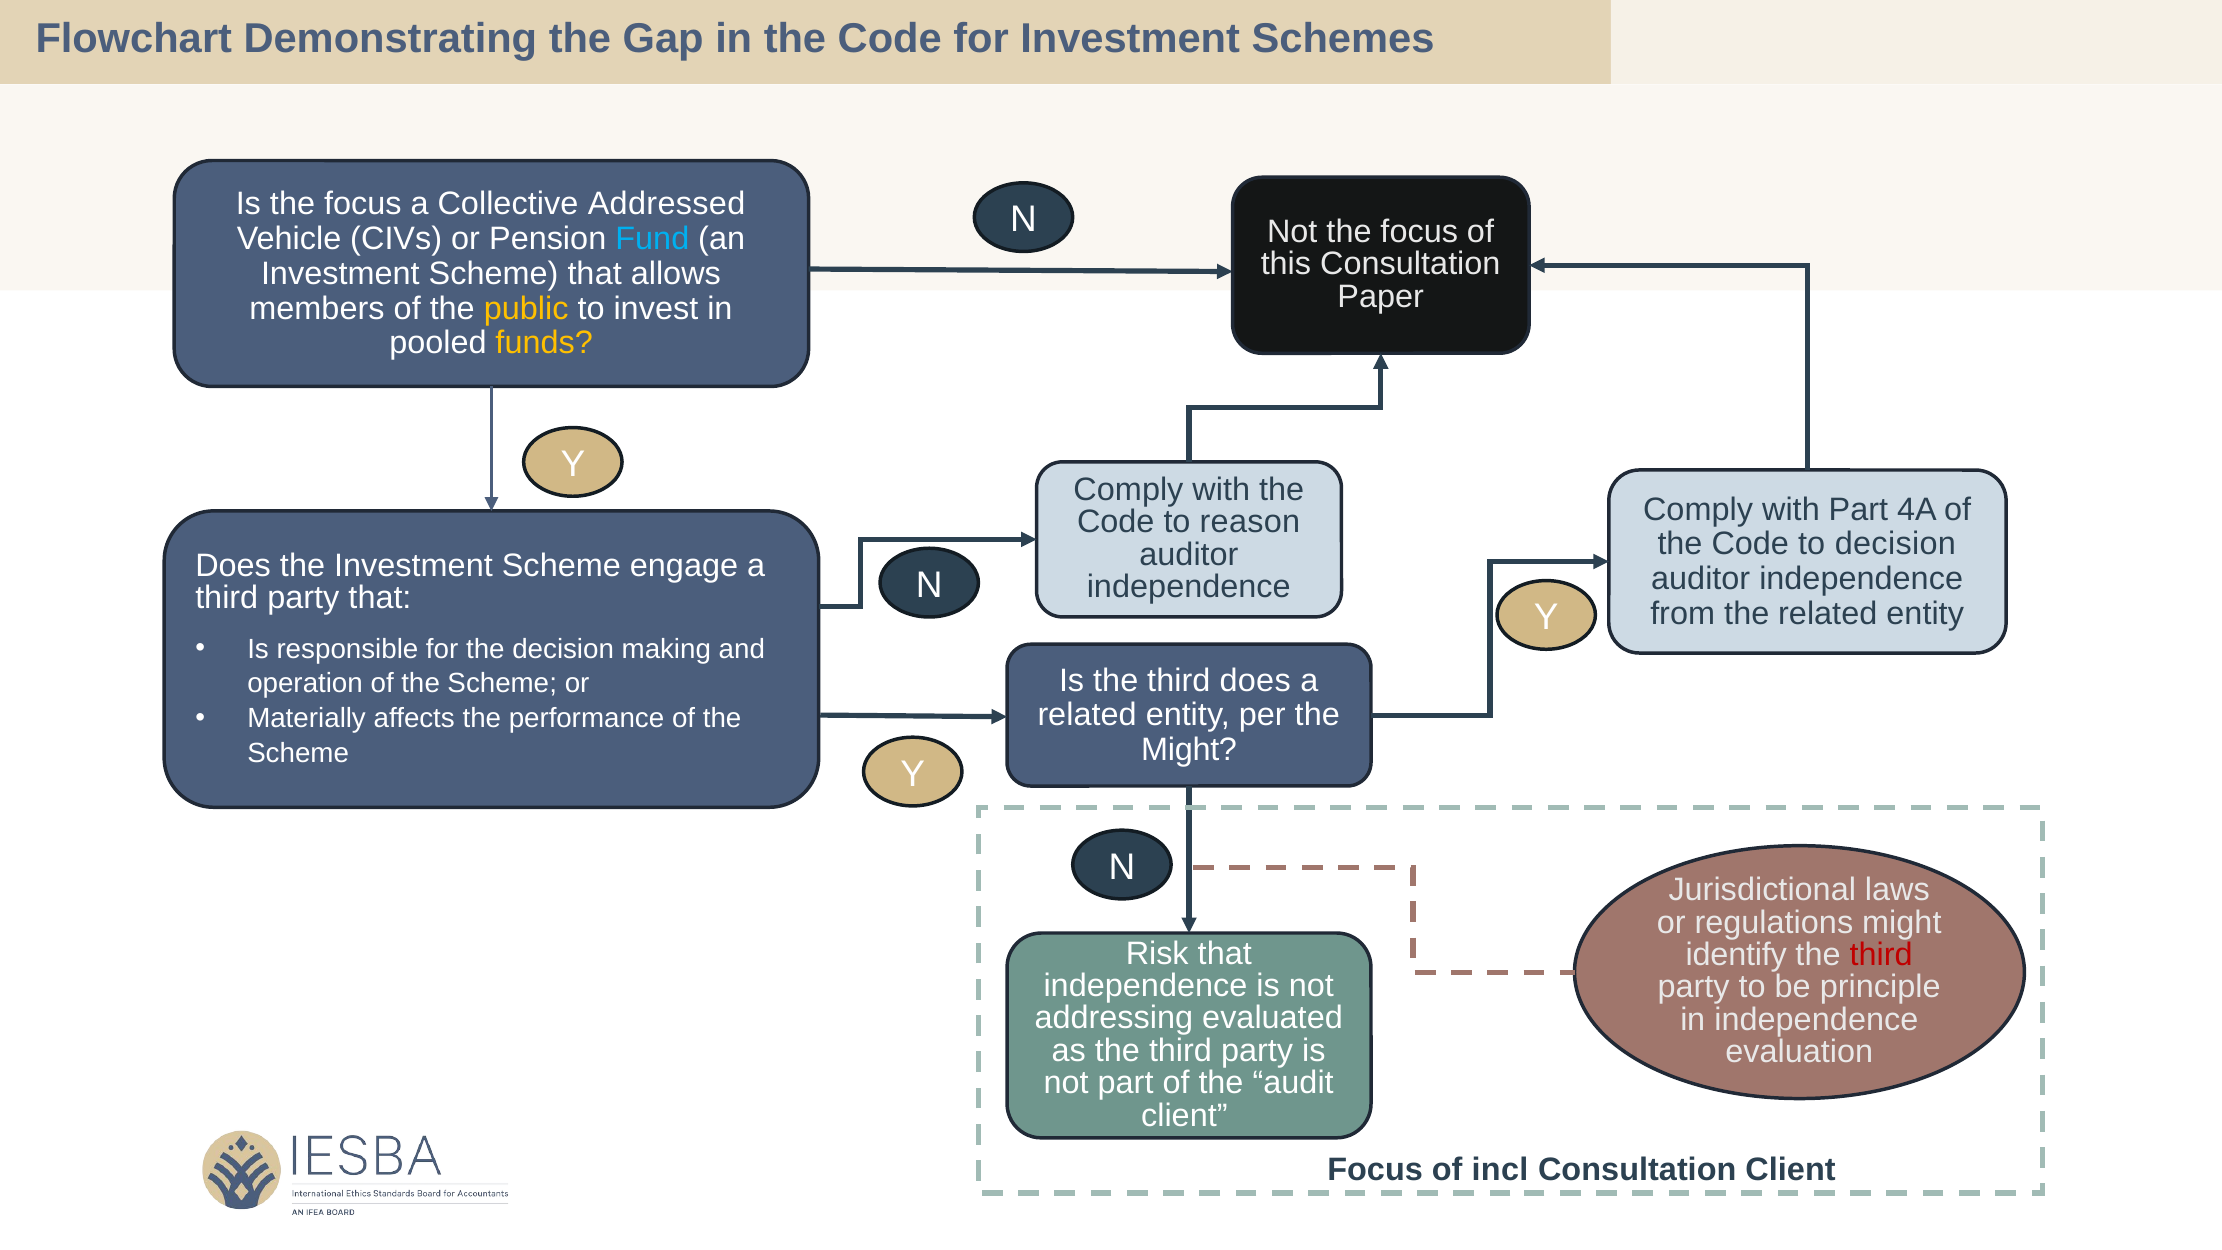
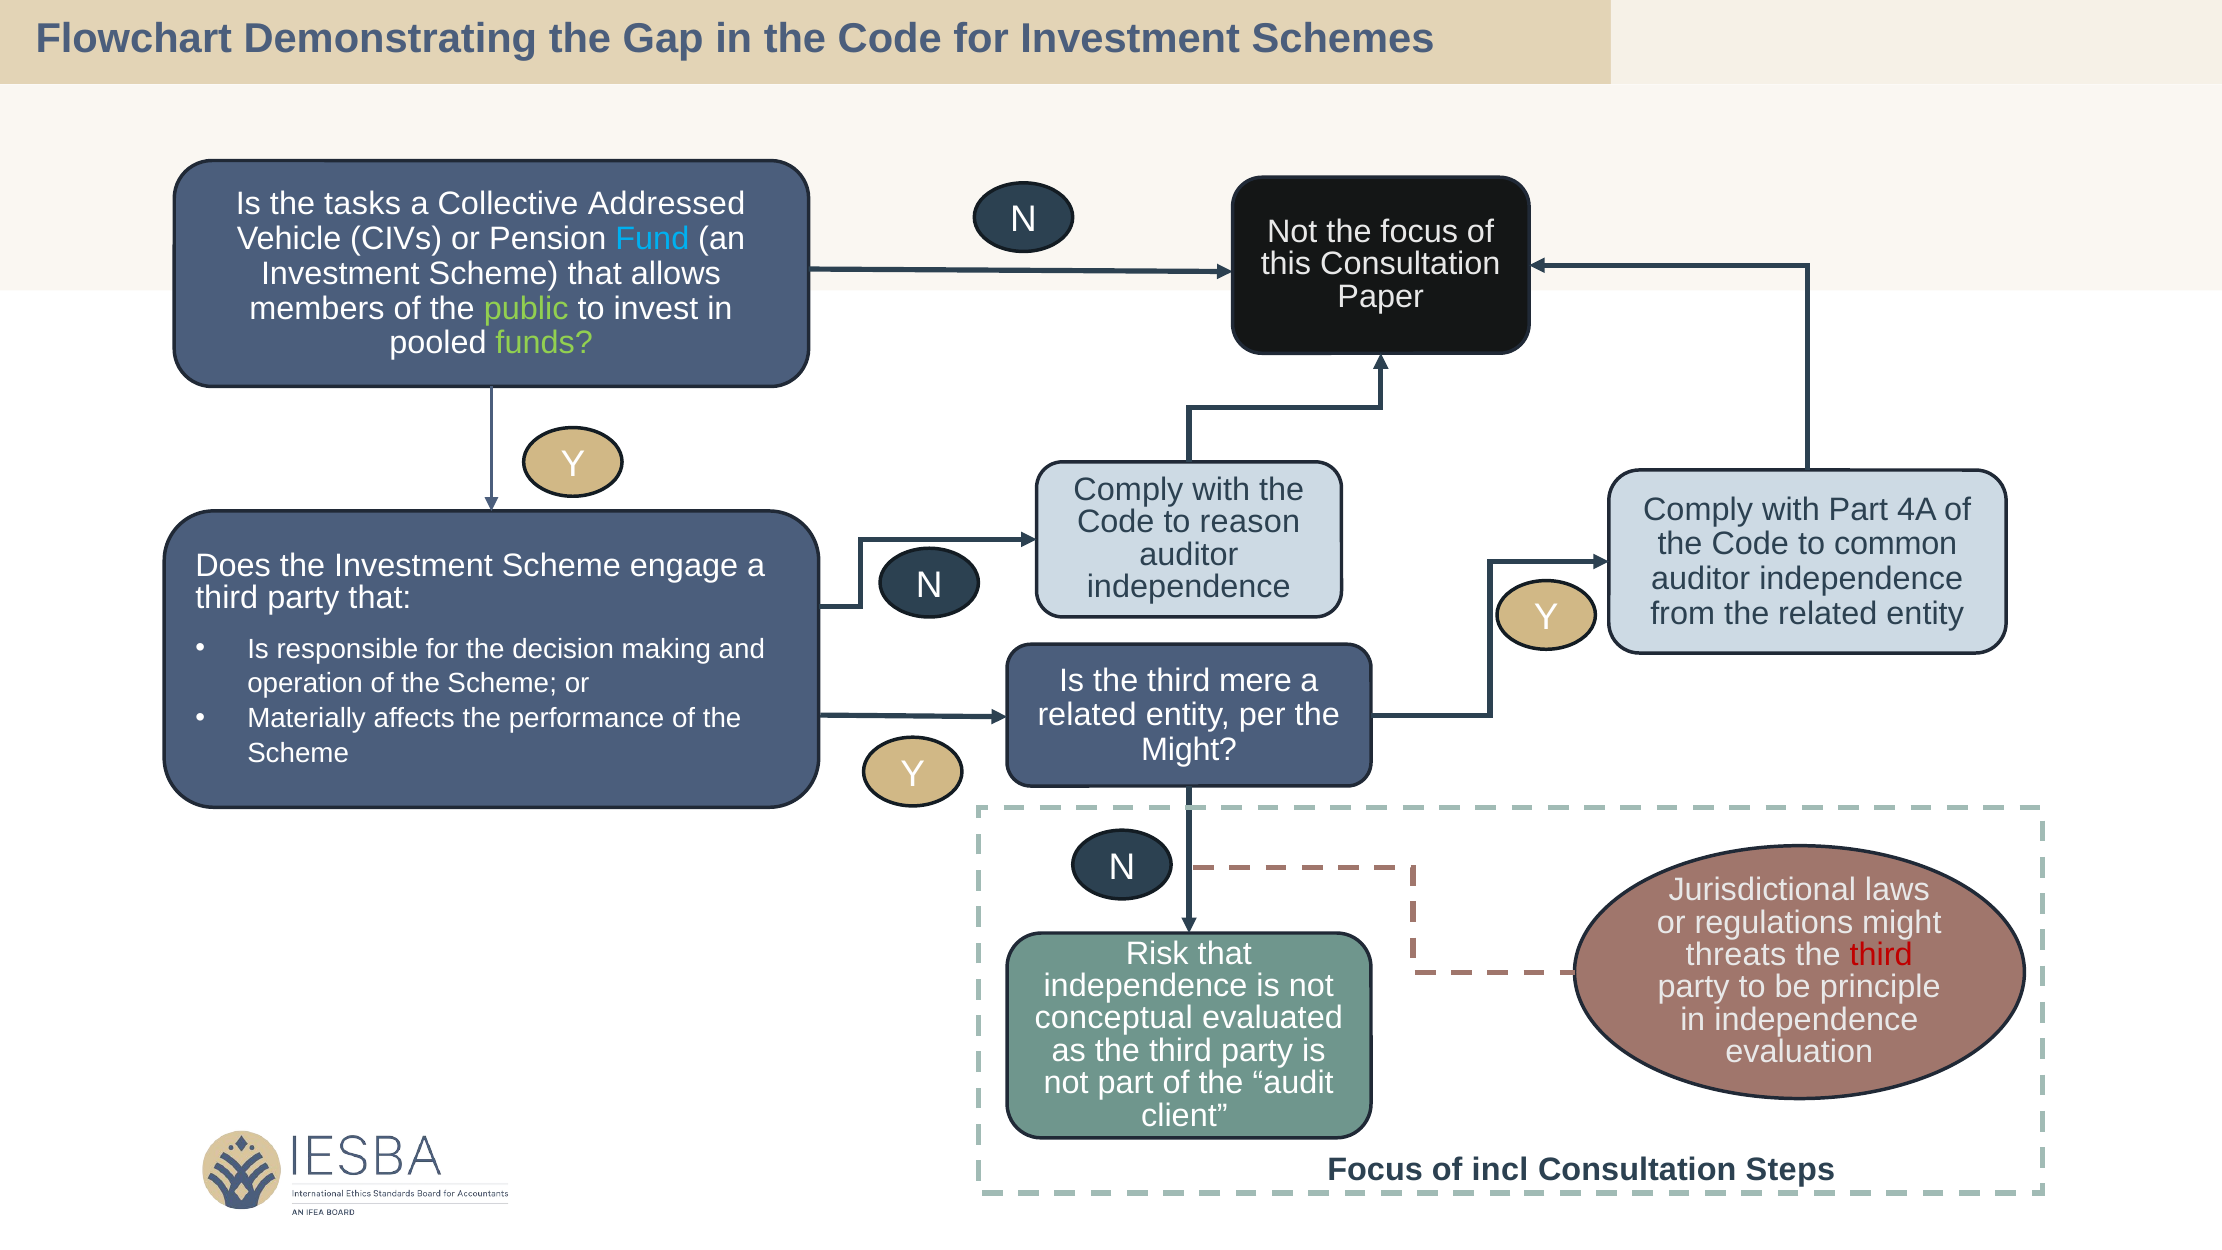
Is the focus: focus -> tasks (363, 204)
public colour: yellow -> light green (526, 308)
funds colour: yellow -> light green (544, 343)
to decision: decision -> common (1896, 544)
third does: does -> mere (1255, 680)
identify: identify -> threats (1736, 955)
addressing: addressing -> conceptual (1114, 1018)
Consultation Client: Client -> Steps (1790, 1169)
